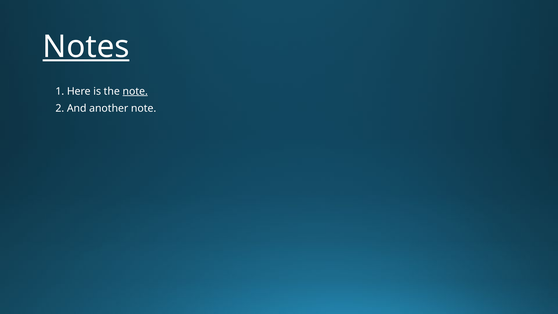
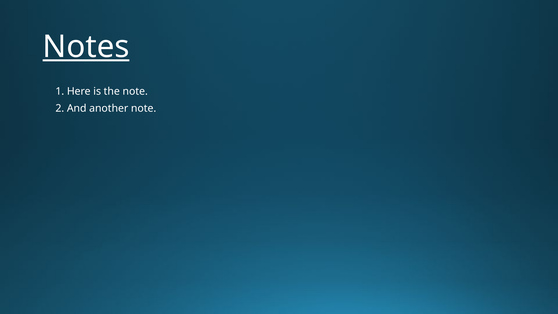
note underline: present -> none (135, 91)
